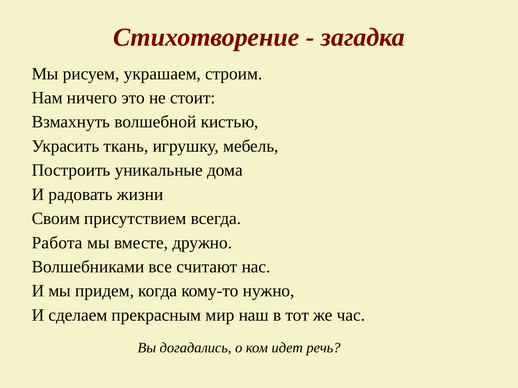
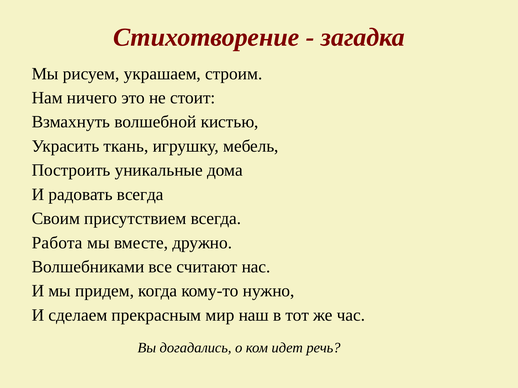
радовать жизни: жизни -> всегда (140, 195)
